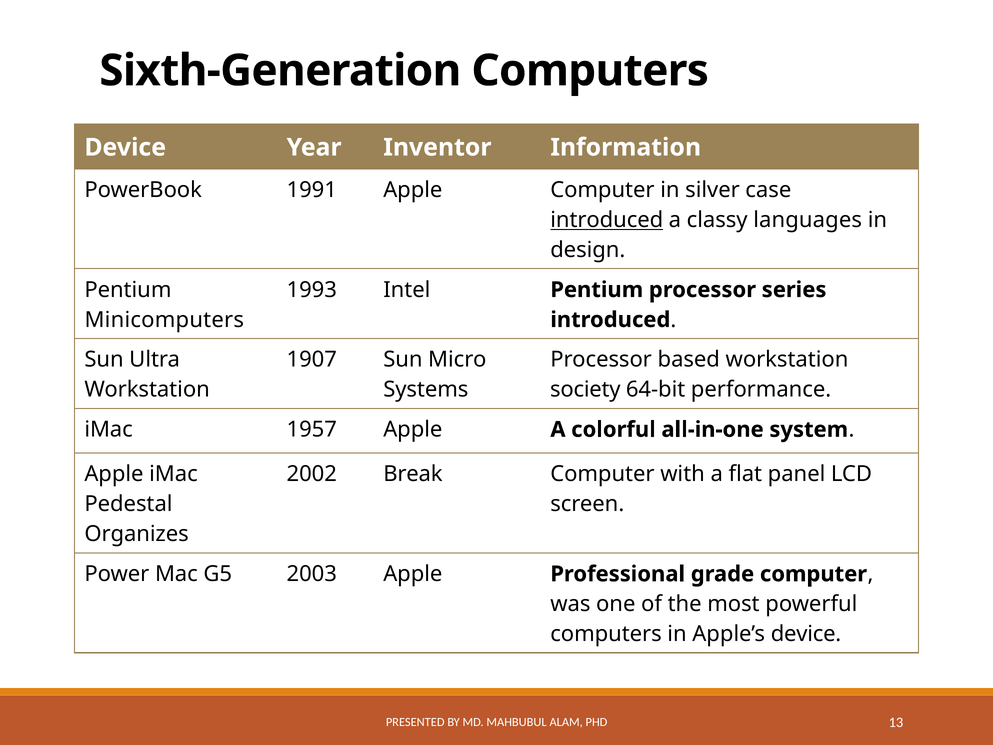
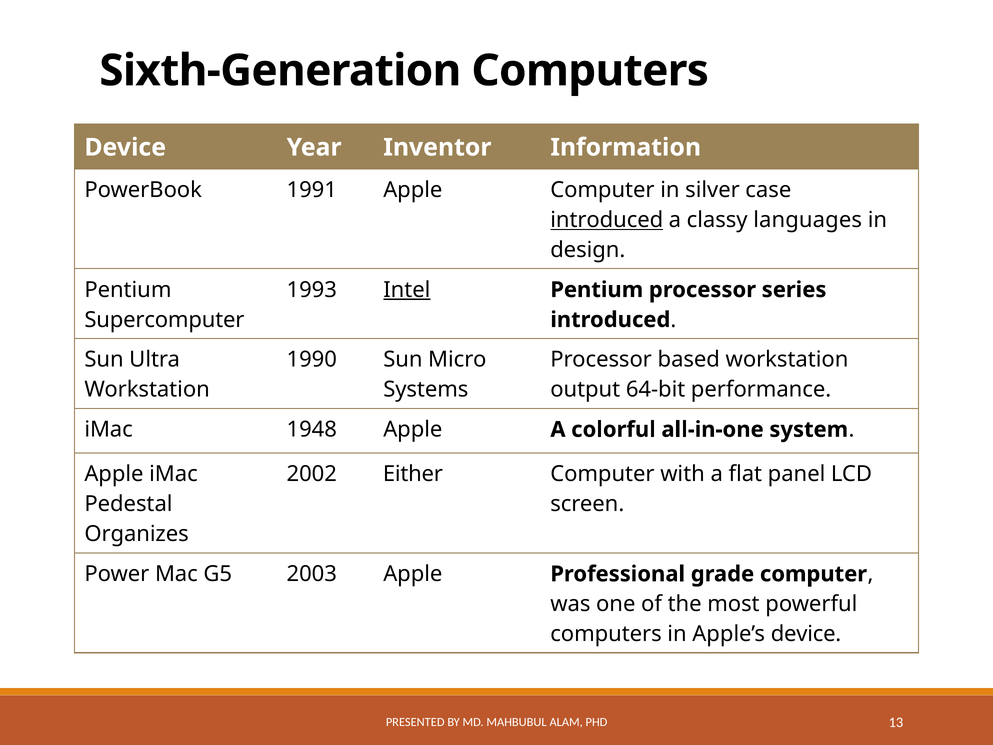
Intel underline: none -> present (407, 290)
Minicomputers: Minicomputers -> Supercomputer (164, 320)
1907: 1907 -> 1990 (312, 360)
society: society -> output (585, 390)
1957: 1957 -> 1948 (312, 429)
Break: Break -> Either (413, 474)
